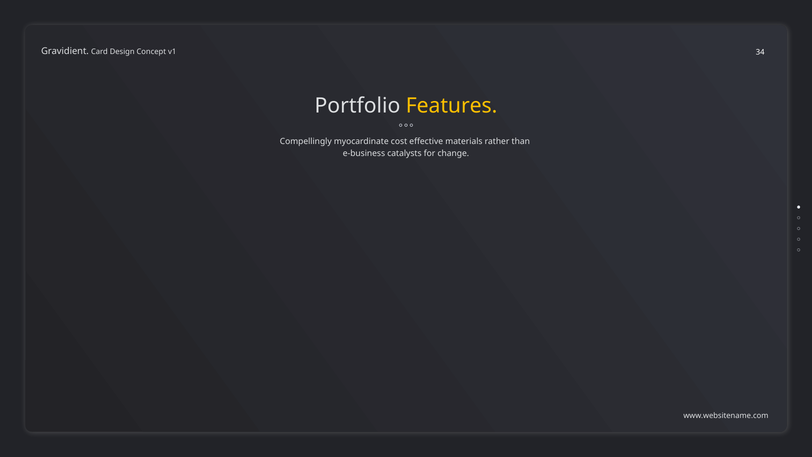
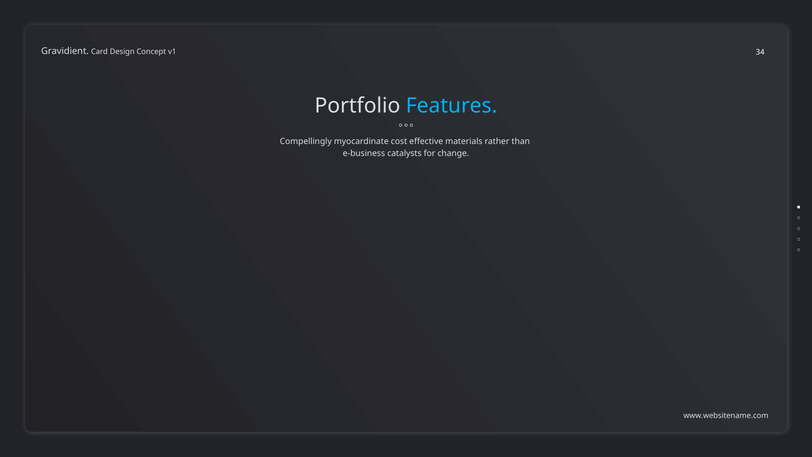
Features colour: yellow -> light blue (452, 106)
